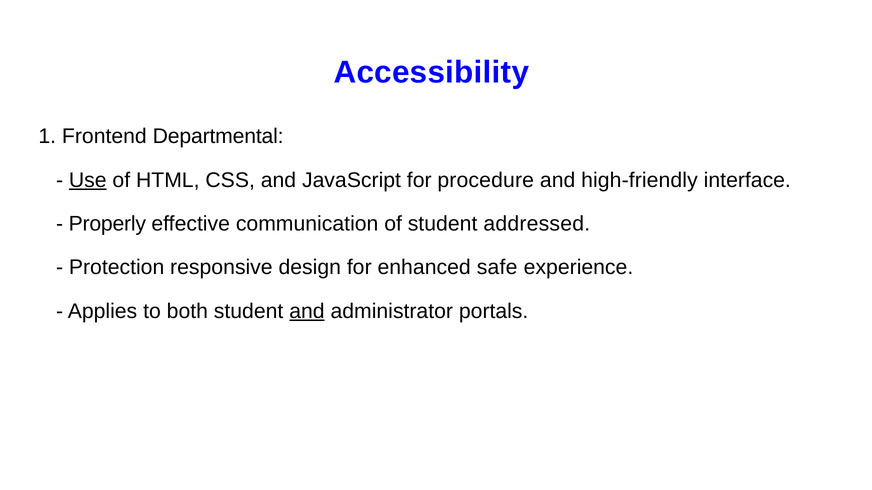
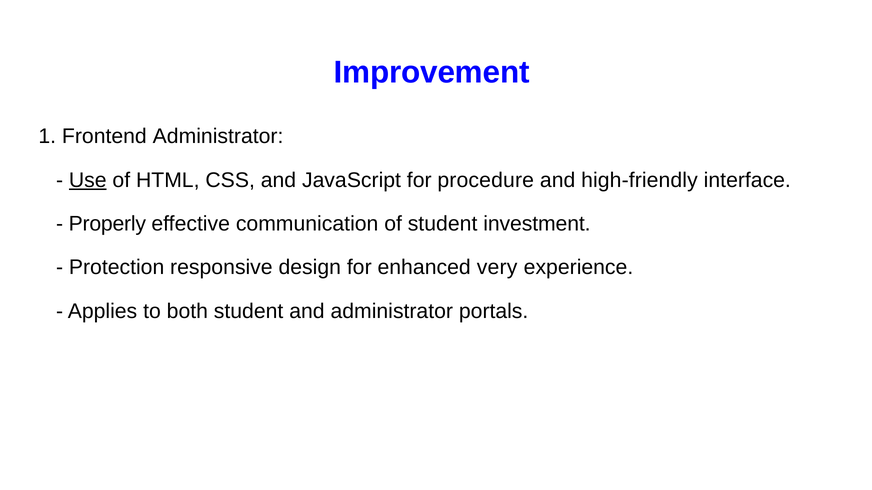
Accessibility: Accessibility -> Improvement (432, 72)
Frontend Departmental: Departmental -> Administrator (218, 137)
addressed: addressed -> investment (537, 224)
safe: safe -> very (497, 268)
and underline: present -> none (307, 311)
